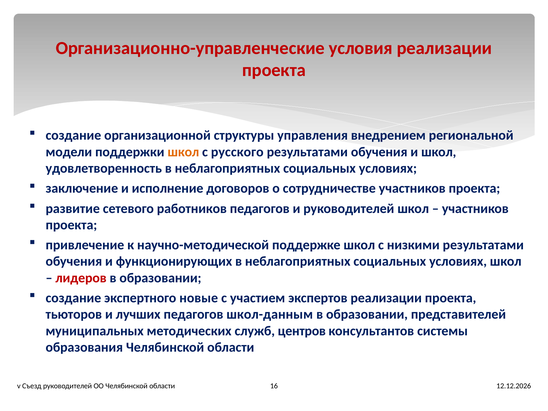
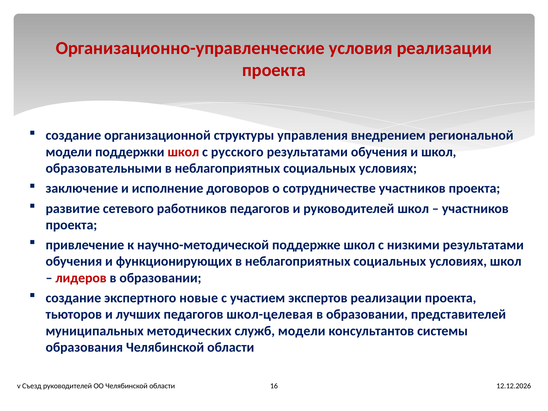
школ colour: orange -> red (183, 152)
удовлетворенность: удовлетворенность -> образовательными (104, 168)
школ-данным: школ-данным -> школ-целевая (270, 314)
служб центров: центров -> модели (302, 331)
